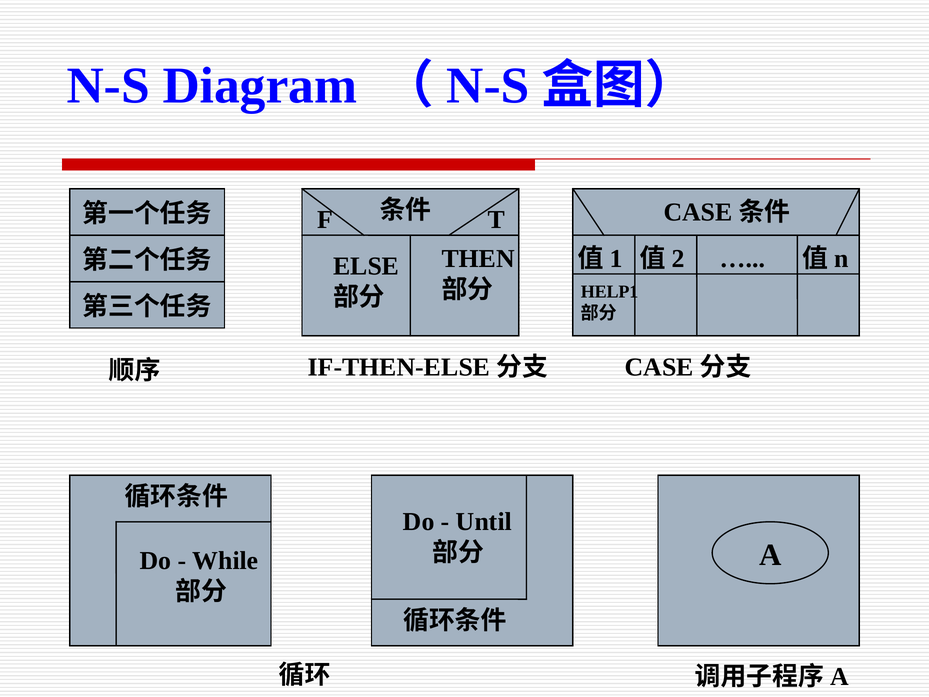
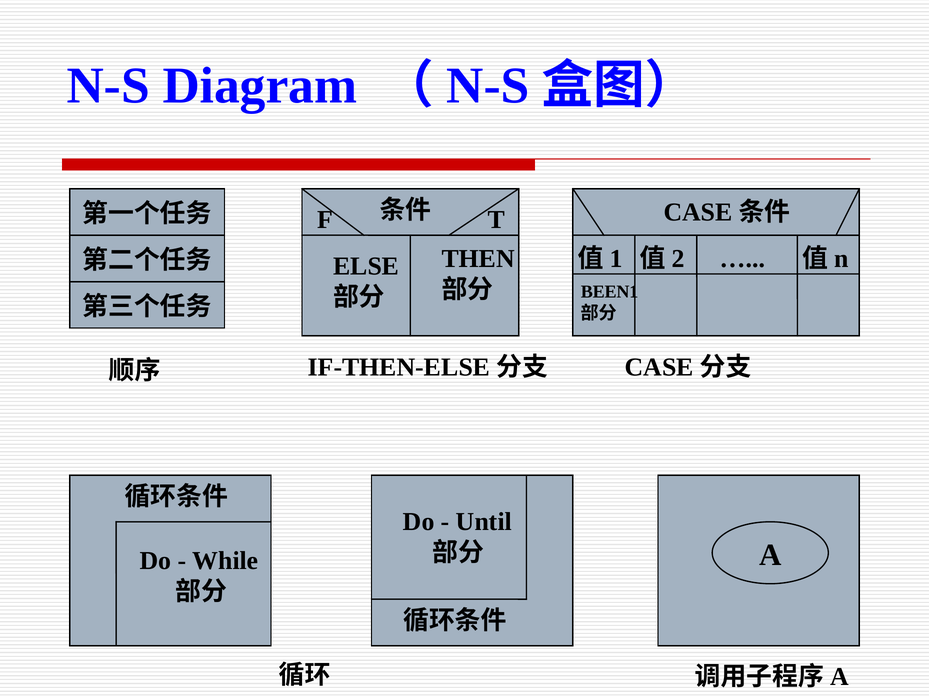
HELP1: HELP1 -> BEEN1 (610, 292)
